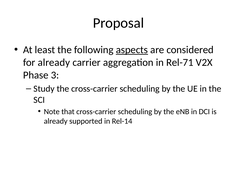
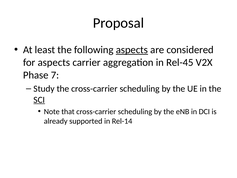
for already: already -> aspects (54, 62)
Rel-71: Rel-71 -> Rel-45 (180, 62)
3: 3 -> 7 (55, 75)
SCI underline: none -> present (39, 100)
